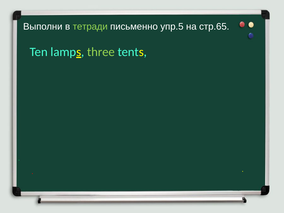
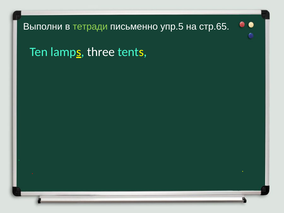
three colour: light green -> white (101, 52)
